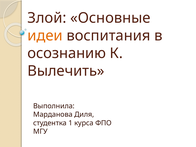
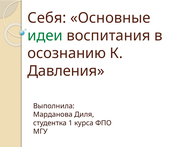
Злой: Злой -> Себя (47, 18)
идеи colour: orange -> green (45, 36)
Вылечить: Вылечить -> Давления (66, 71)
